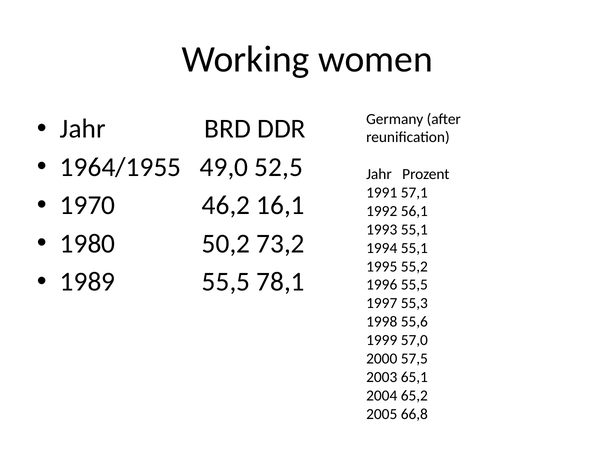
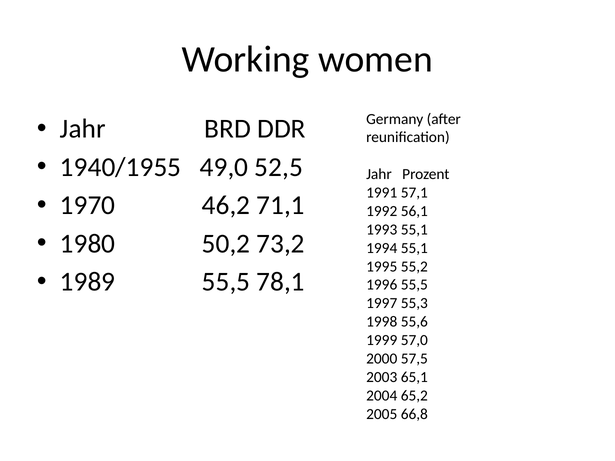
1964/1955: 1964/1955 -> 1940/1955 (121, 167)
16,1: 16,1 -> 71,1 (281, 206)
